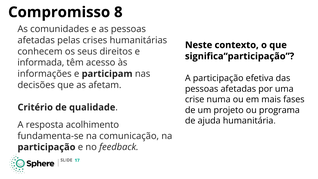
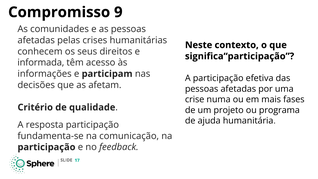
8: 8 -> 9 (118, 12)
resposta acolhimento: acolhimento -> participação (92, 125)
